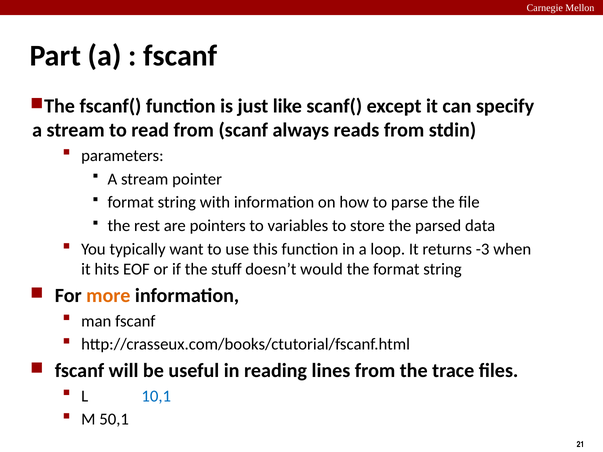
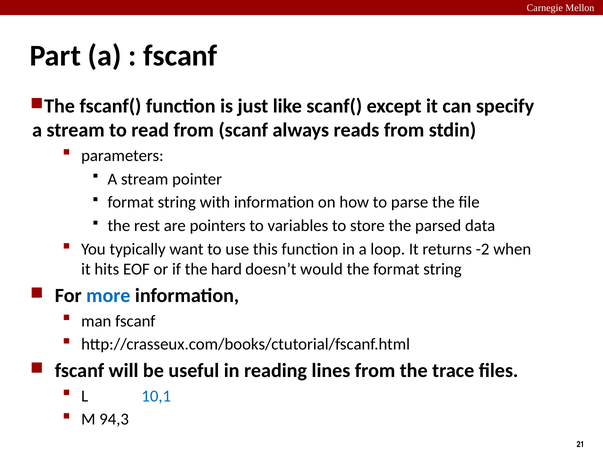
-3: -3 -> -2 (483, 249)
stuff: stuff -> hard (226, 270)
more colour: orange -> blue (108, 296)
50,1: 50,1 -> 94,3 (114, 420)
